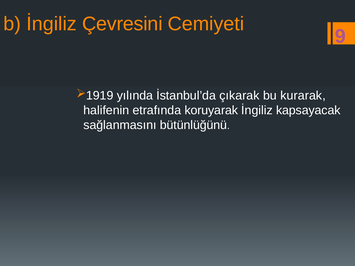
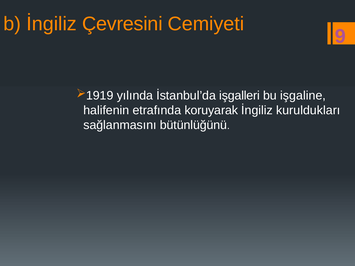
çıkarak: çıkarak -> işgalleri (240, 96)
kurarak: kurarak -> işgaline (303, 96)
kapsayacak: kapsayacak -> kuruldukları (308, 110)
